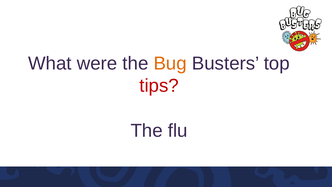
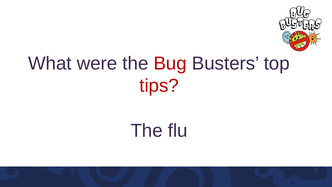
Bug colour: orange -> red (170, 63)
